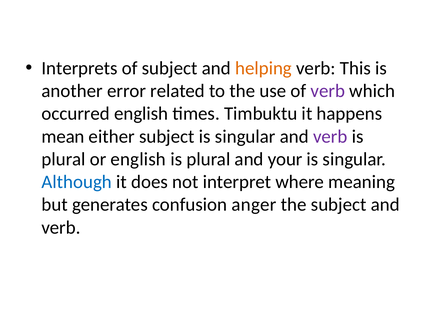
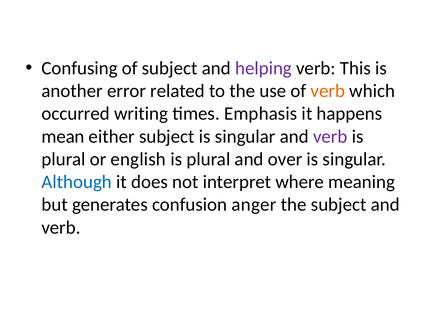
Interprets: Interprets -> Confusing (80, 68)
helping colour: orange -> purple (263, 68)
verb colour: purple -> orange (328, 91)
occurred english: english -> writing (141, 114)
Timbuktu: Timbuktu -> Emphasis (261, 114)
your: your -> over (285, 159)
